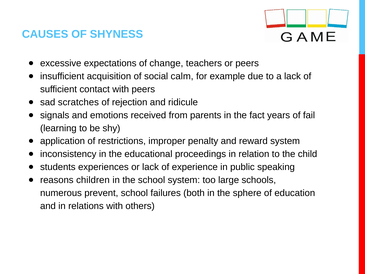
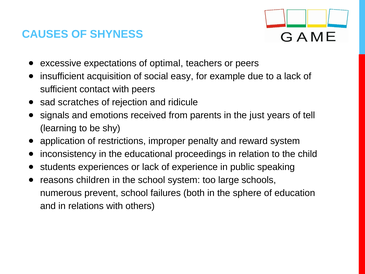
change: change -> optimal (166, 63)
calm: calm -> easy (182, 76)
fact: fact -> just (257, 115)
fail: fail -> tell (309, 115)
